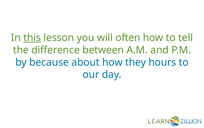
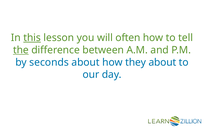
the underline: none -> present (21, 50)
because: because -> seconds (49, 62)
they hours: hours -> about (162, 62)
